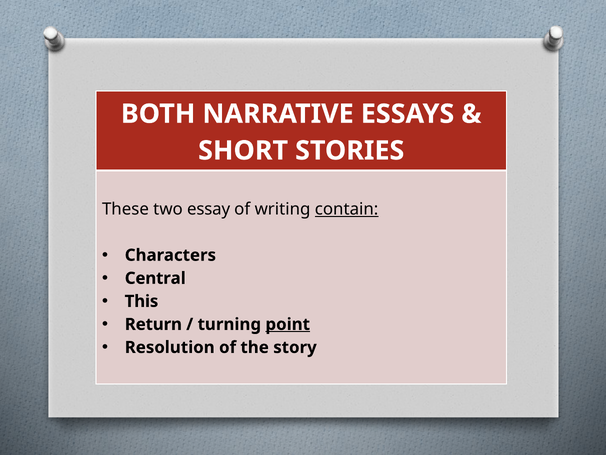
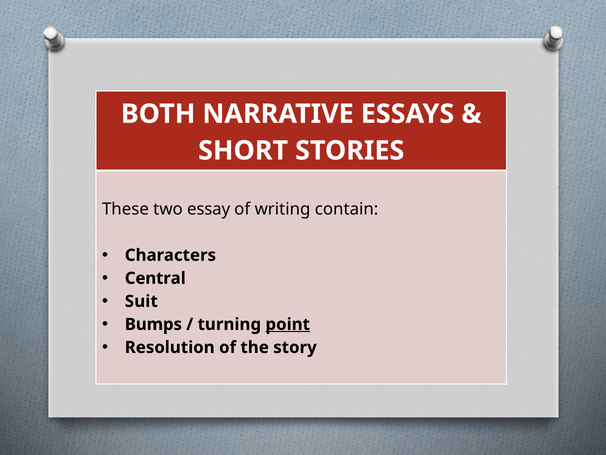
contain underline: present -> none (347, 209)
This: This -> Suit (141, 301)
Return: Return -> Bumps (153, 324)
